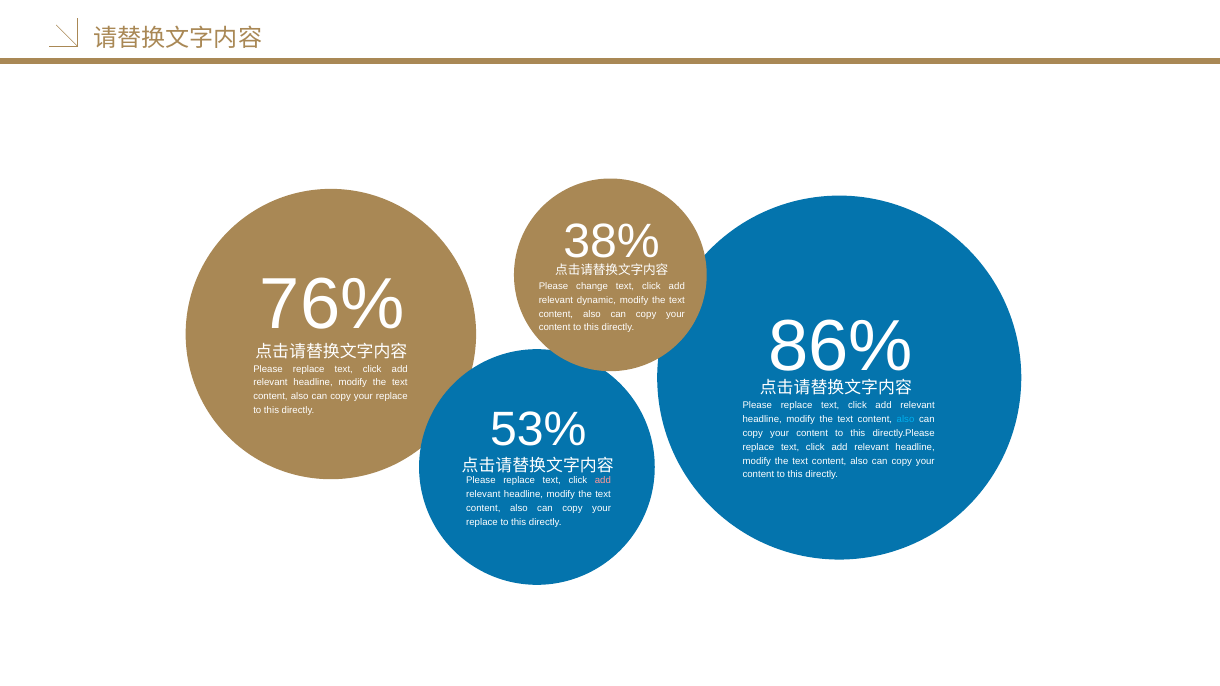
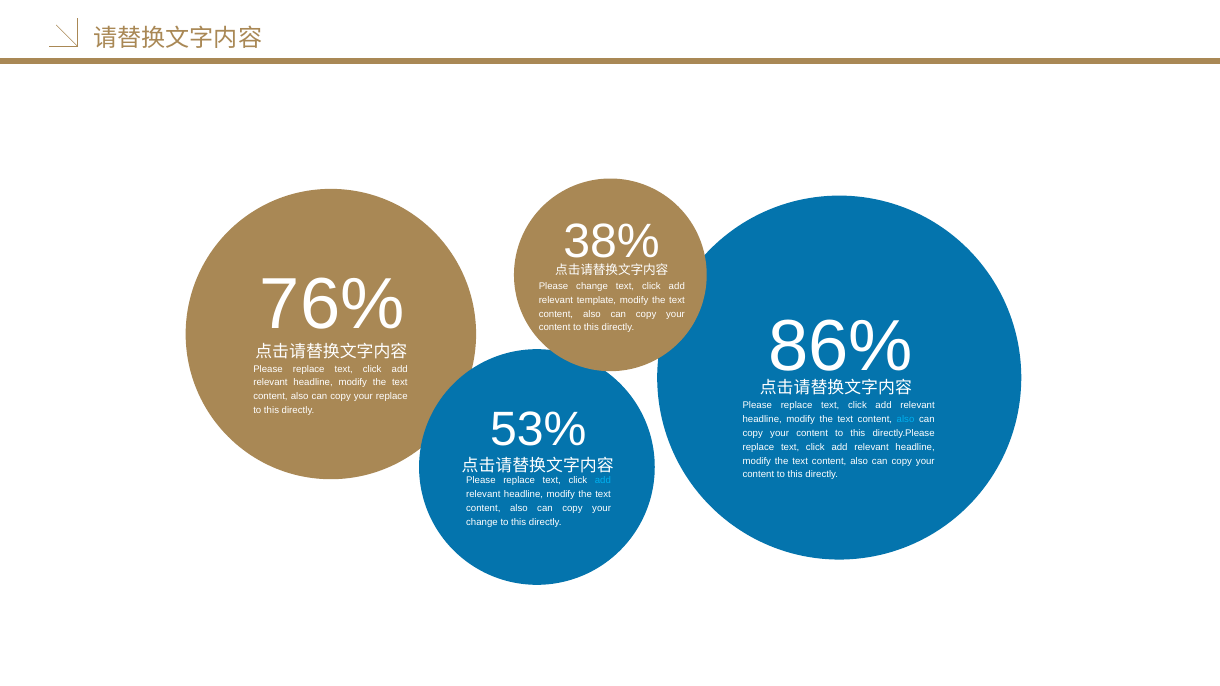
dynamic: dynamic -> template (596, 300)
add colour: pink -> light blue (603, 481)
replace: replace -> change (482, 522)
